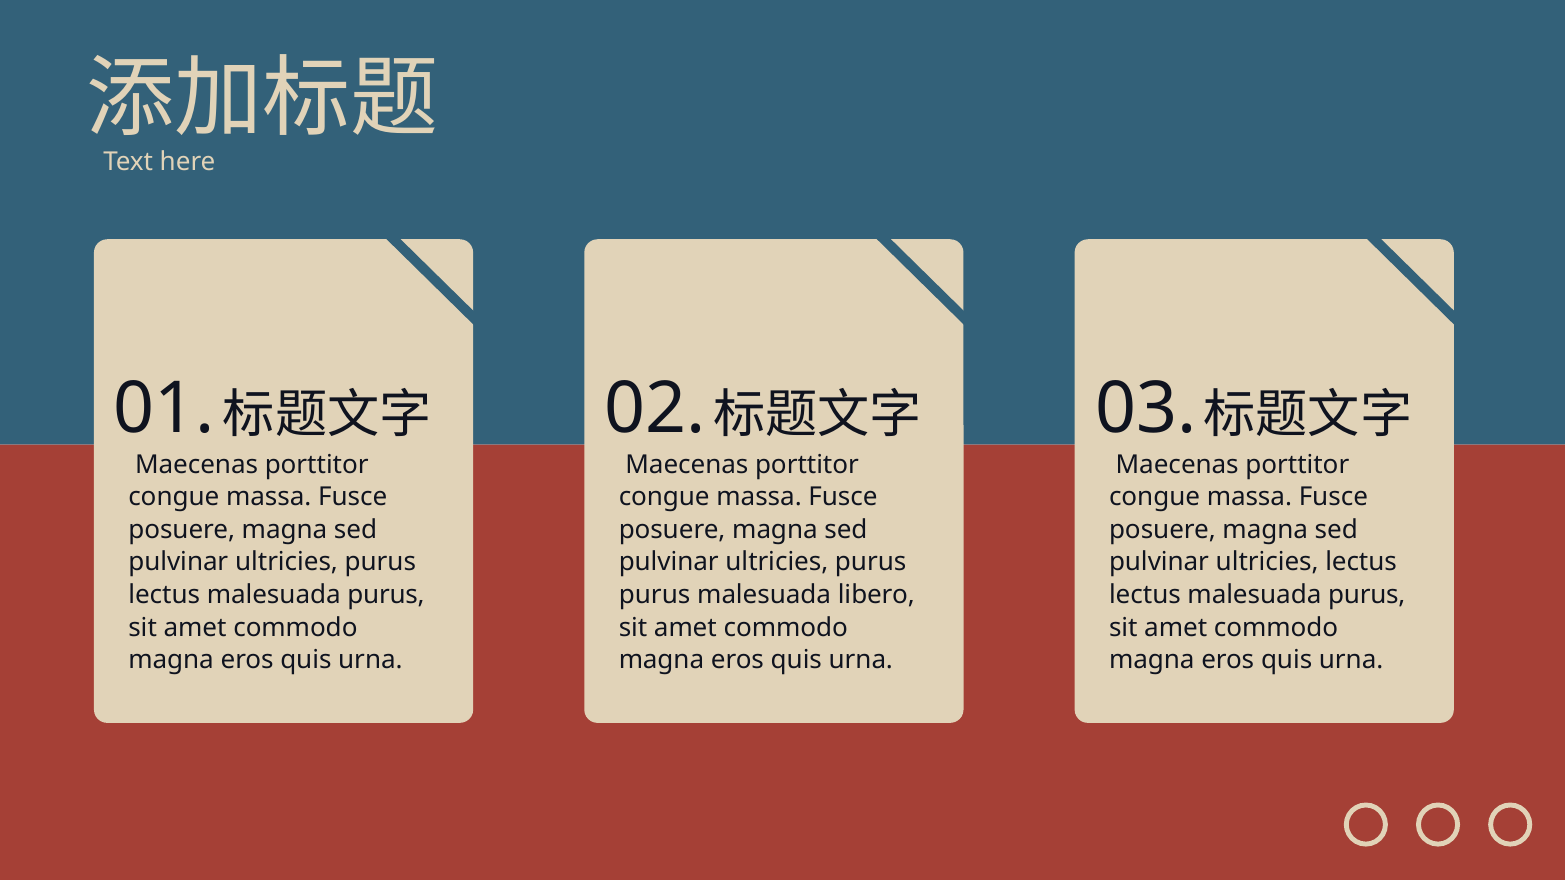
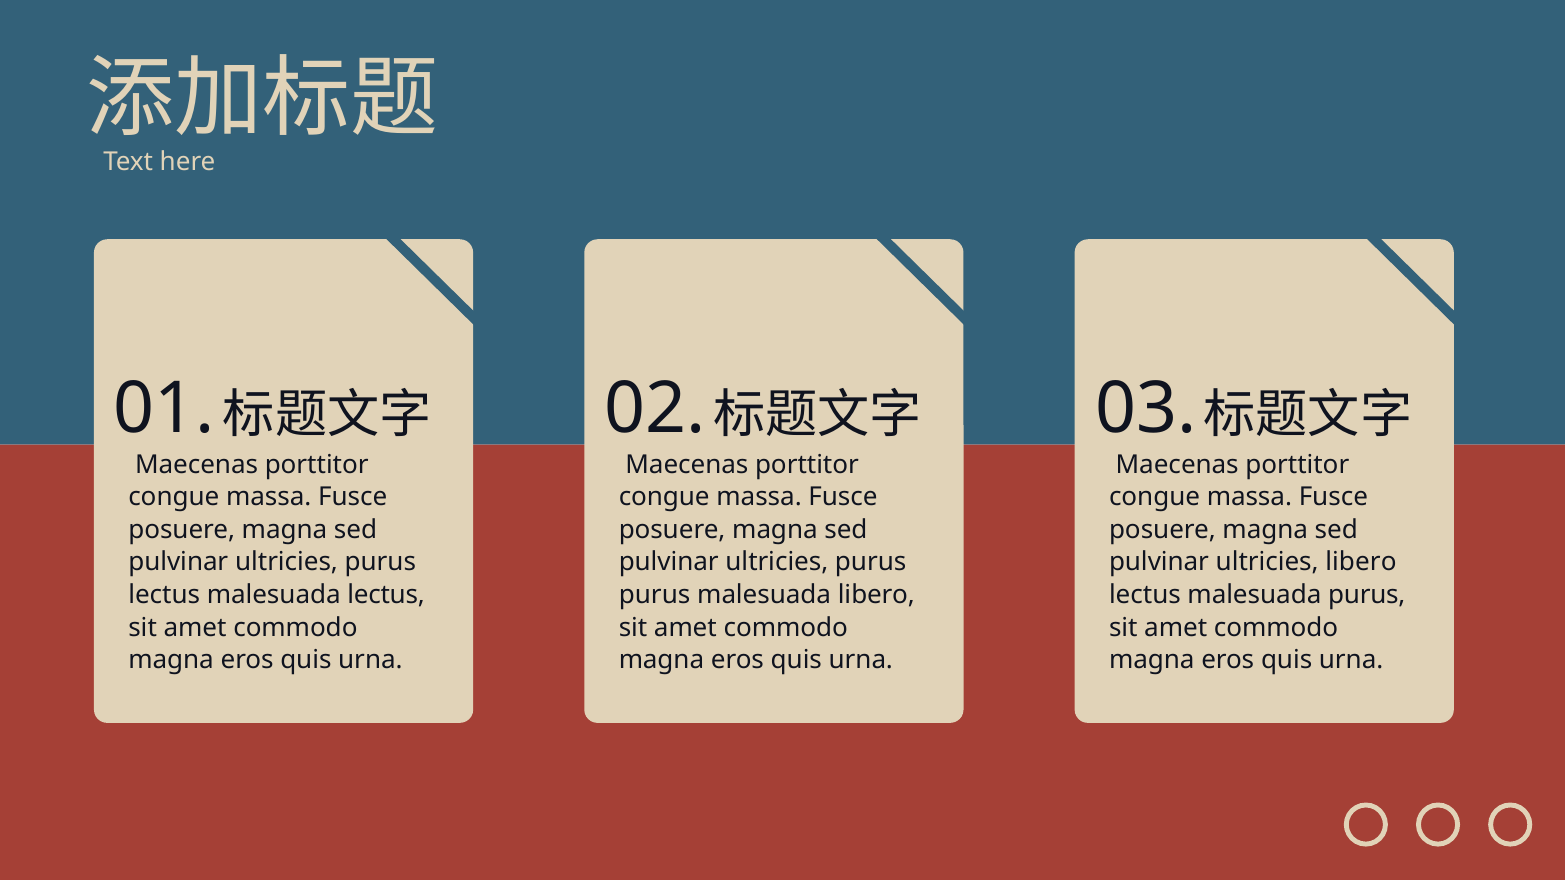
ultricies lectus: lectus -> libero (1361, 563)
purus: purus -> lectus (386, 595)
